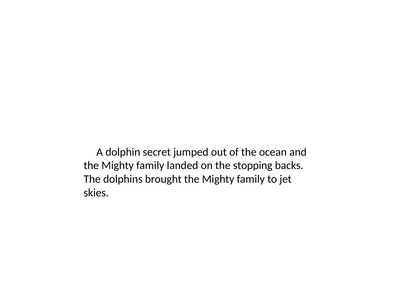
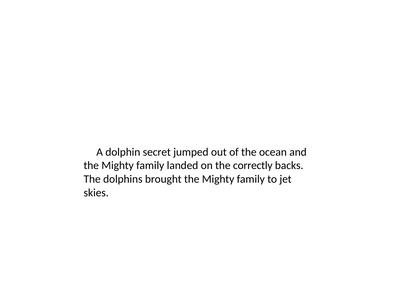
stopping: stopping -> correctly (253, 165)
